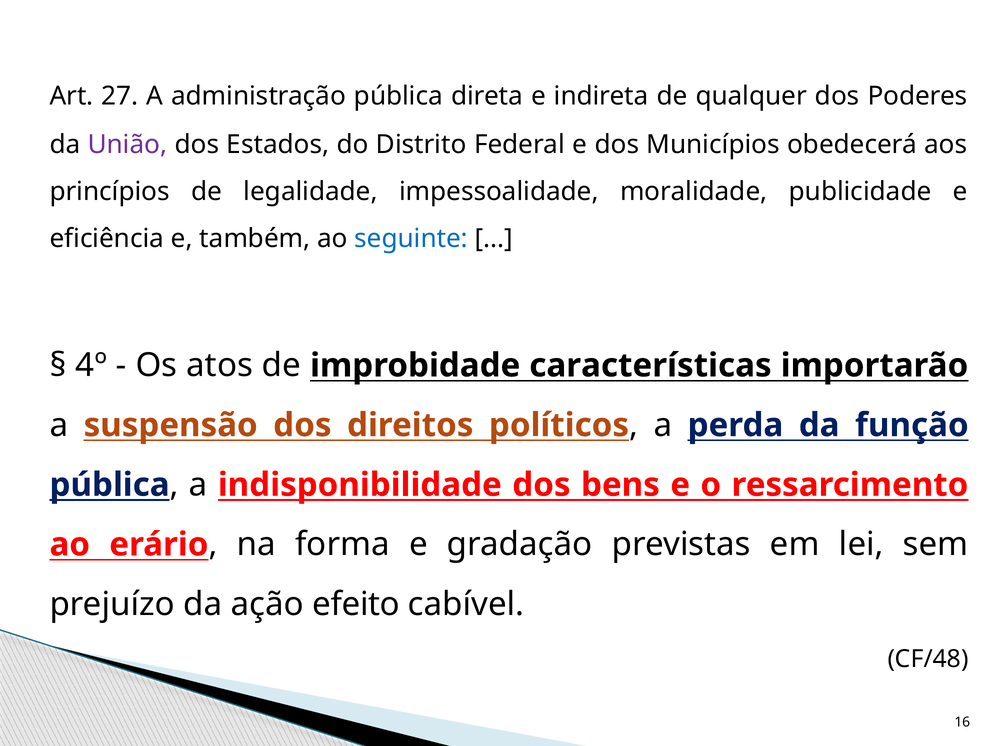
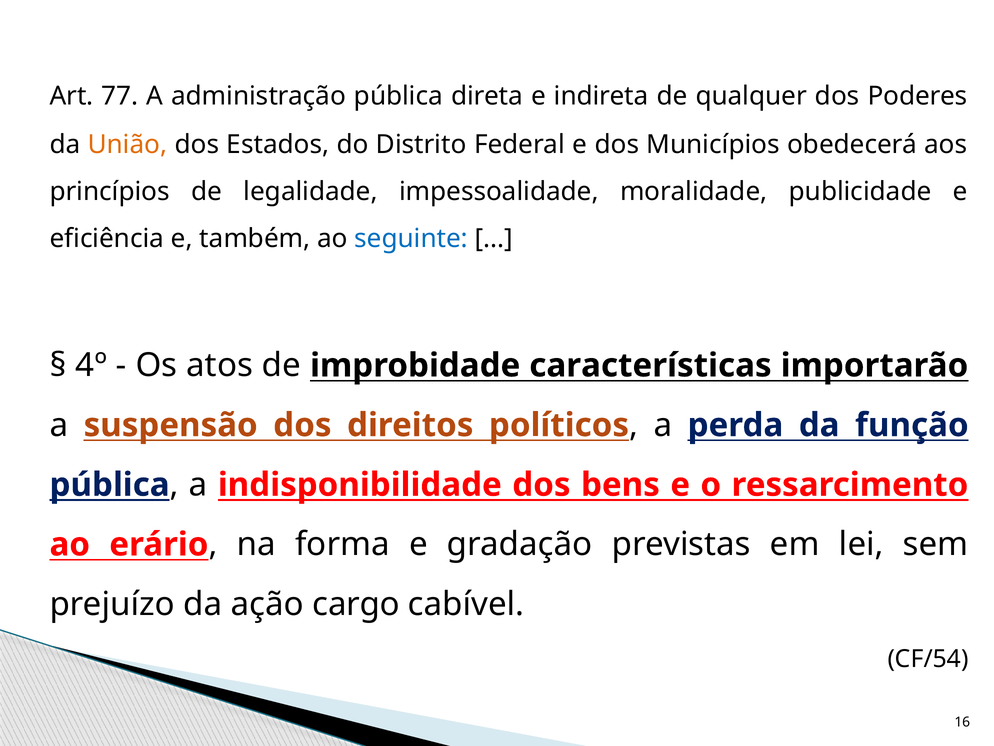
27: 27 -> 77 (120, 96)
União colour: purple -> orange (127, 144)
efeito: efeito -> cargo (356, 604)
CF/48: CF/48 -> CF/54 (928, 658)
